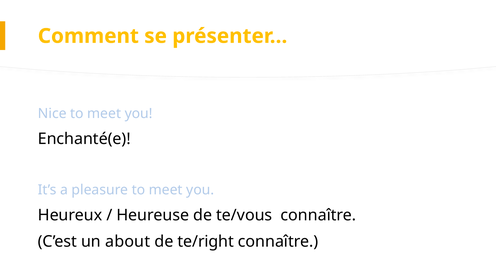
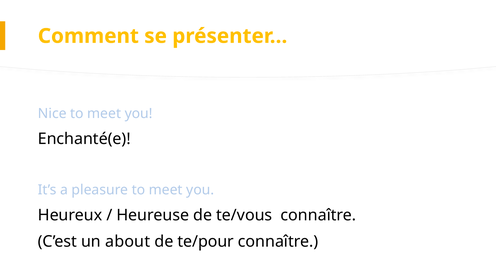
te/right: te/right -> te/pour (206, 241)
